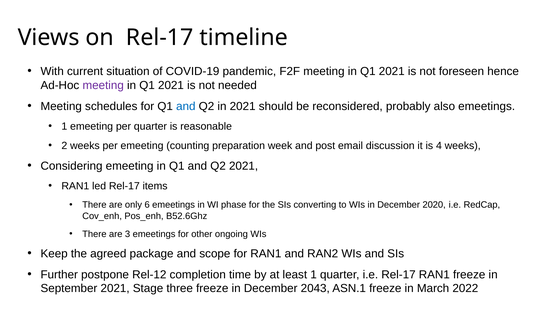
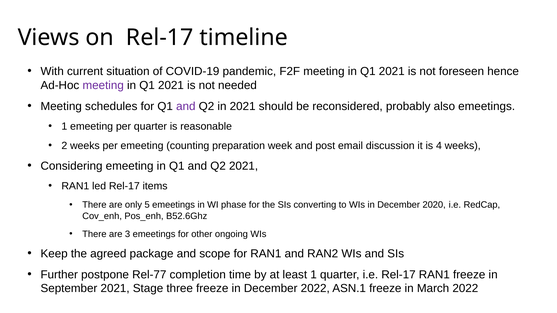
and colour: blue -> purple (186, 106)
6: 6 -> 5 (147, 205)
Rel-12: Rel-12 -> Rel-77 (149, 275)
December 2043: 2043 -> 2022 (315, 289)
